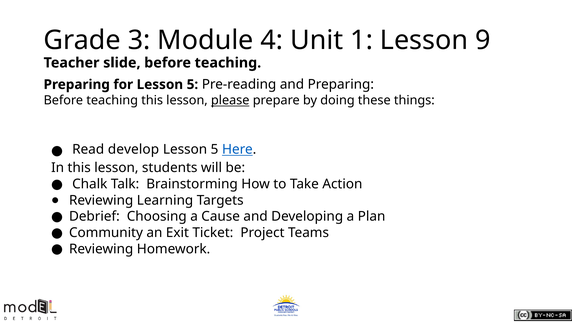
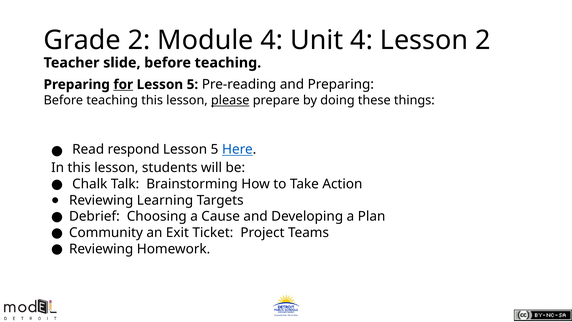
Grade 3: 3 -> 2 (139, 40)
Unit 1: 1 -> 4 (362, 40)
Lesson 9: 9 -> 2 (483, 40)
for underline: none -> present (123, 84)
develop: develop -> respond (134, 149)
